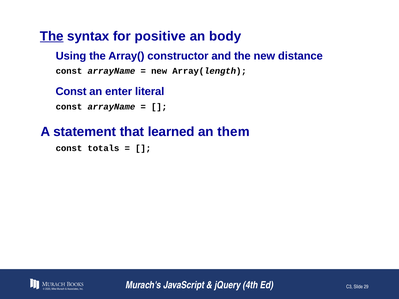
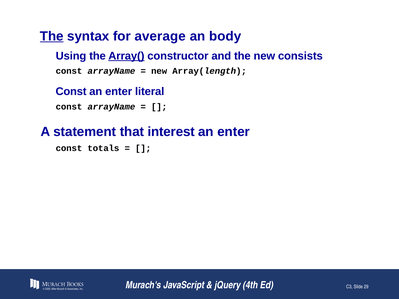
positive: positive -> average (160, 36)
Array( underline: none -> present (126, 56)
distance: distance -> consists (300, 56)
learned: learned -> interest (171, 132)
them: them -> enter (234, 132)
